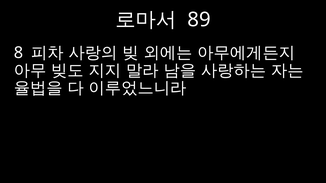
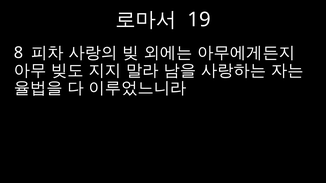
89: 89 -> 19 (199, 20)
